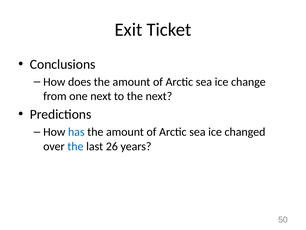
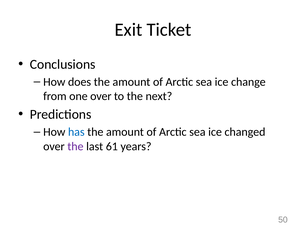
one next: next -> over (101, 96)
the colour: blue -> purple (75, 146)
26: 26 -> 61 (112, 146)
